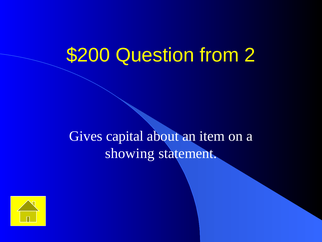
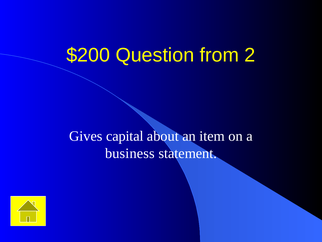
showing: showing -> business (130, 153)
